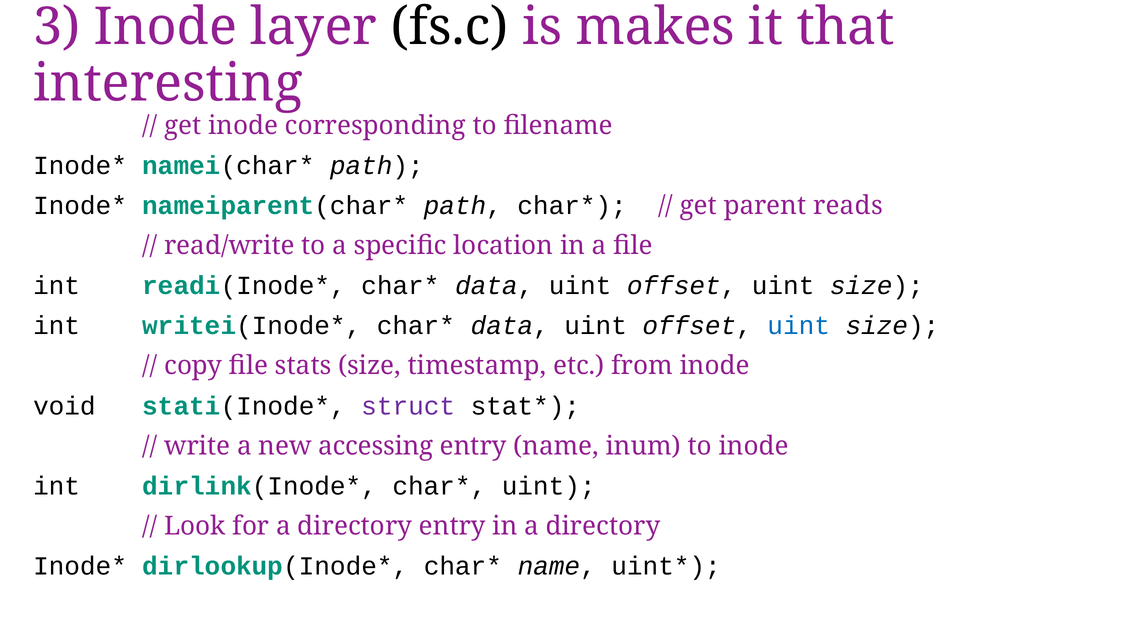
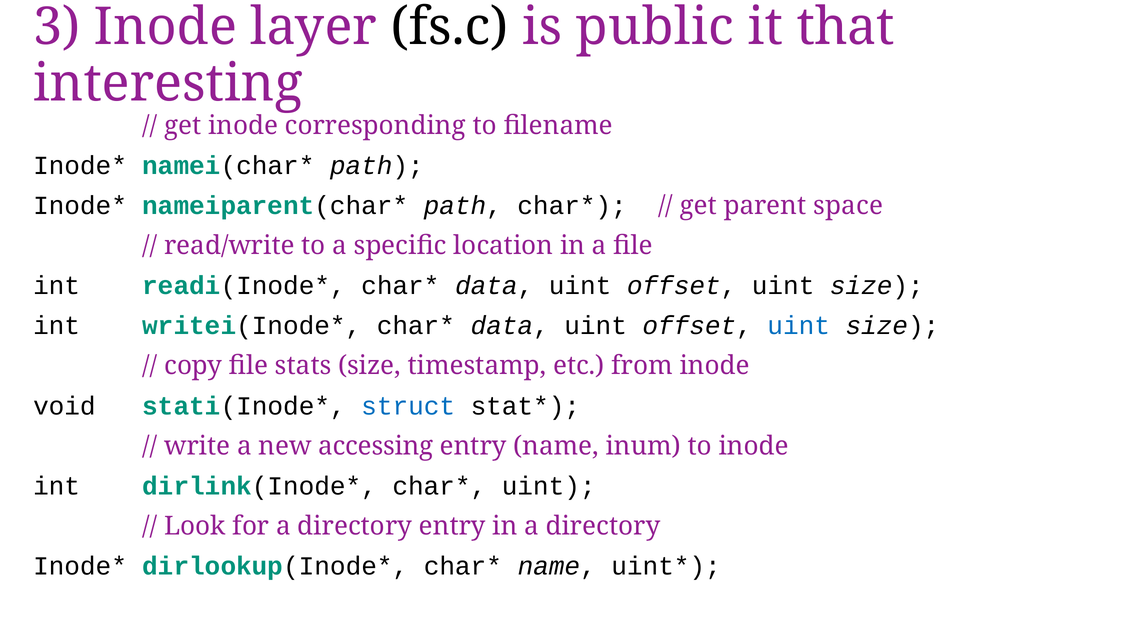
makes: makes -> public (655, 27)
reads: reads -> space (848, 205)
struct colour: purple -> blue (408, 406)
